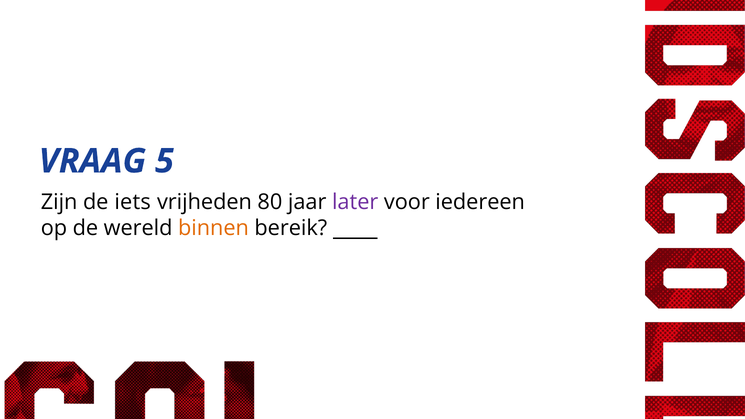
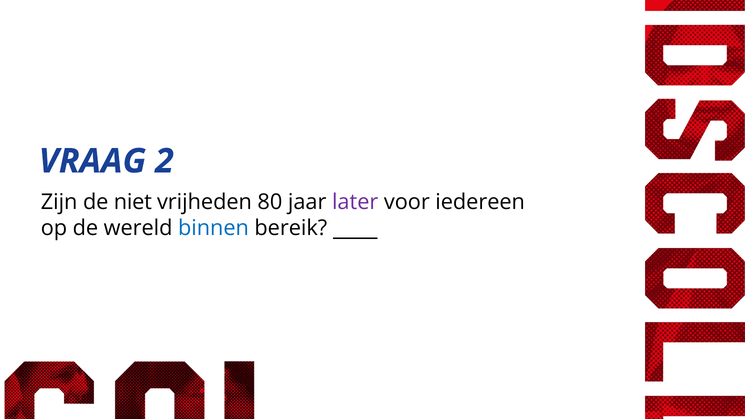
5: 5 -> 2 (164, 161)
iets: iets -> niet (133, 202)
binnen colour: orange -> blue (213, 228)
